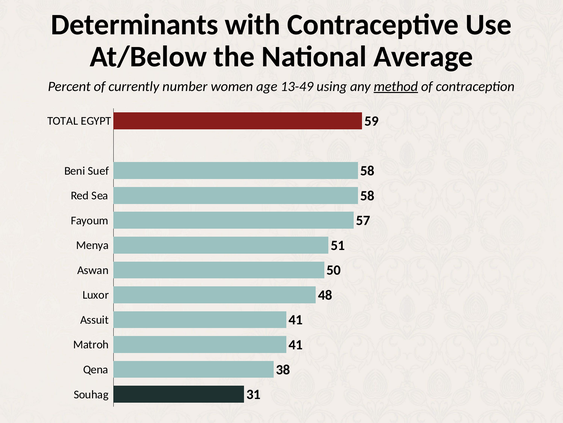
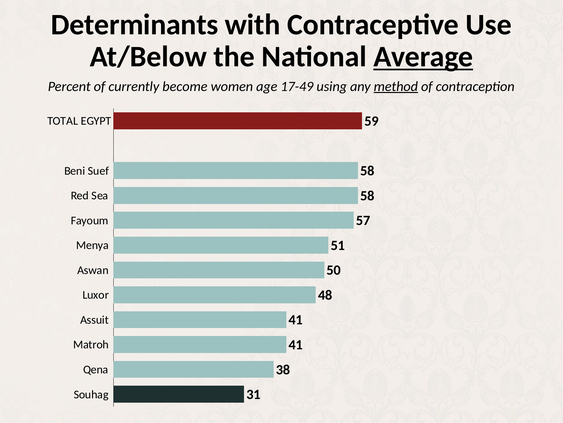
Average underline: none -> present (423, 57)
number: number -> become (185, 86)
13-49: 13-49 -> 17-49 (297, 86)
